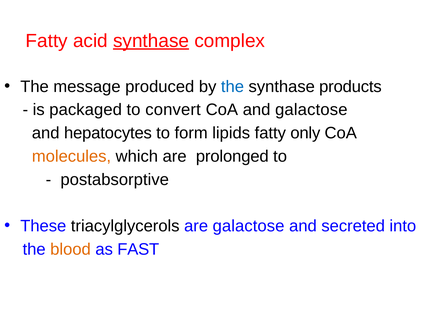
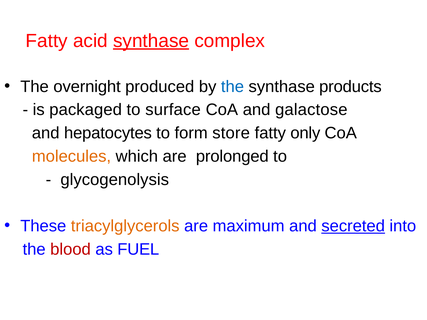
message: message -> overnight (87, 87)
convert: convert -> surface (173, 110)
lipids: lipids -> store (231, 133)
postabsorptive: postabsorptive -> glycogenolysis (115, 180)
triacylglycerols colour: black -> orange (125, 226)
are galactose: galactose -> maximum (249, 226)
secreted underline: none -> present (353, 226)
blood colour: orange -> red (71, 250)
FAST: FAST -> FUEL (138, 250)
